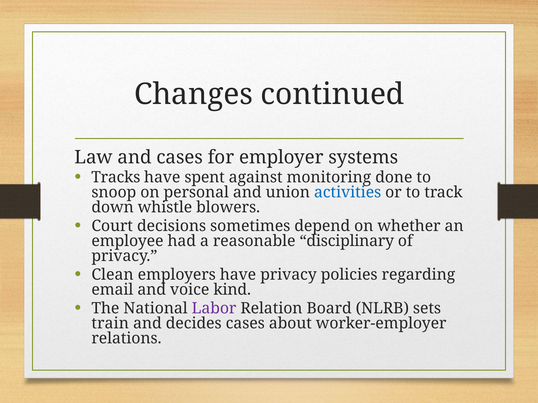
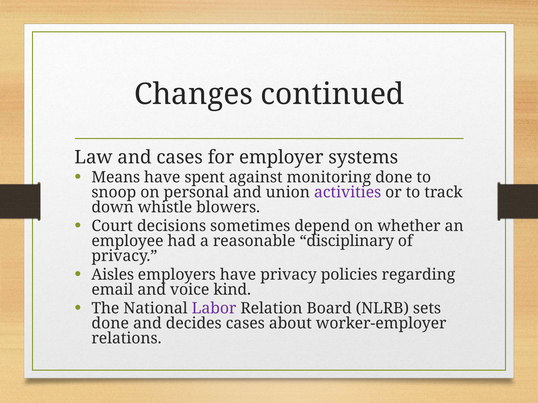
Tracks: Tracks -> Means (116, 178)
activities colour: blue -> purple (348, 193)
Clean: Clean -> Aisles (113, 275)
train: train -> done (110, 324)
